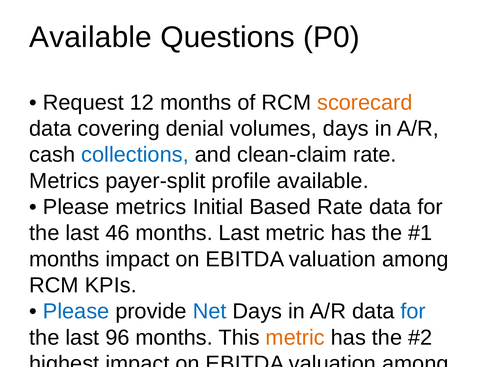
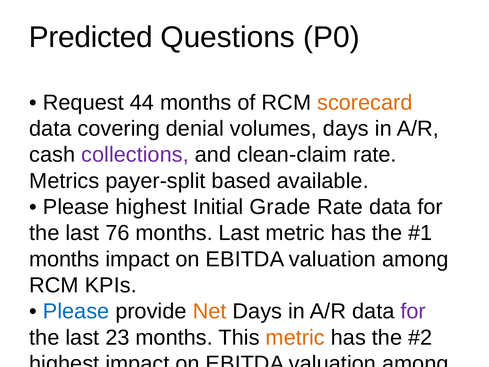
Available: Available -> Predicted (91, 37)
12: 12 -> 44 (142, 103)
collections colour: blue -> purple (135, 155)
profile: profile -> based (241, 181)
Please metrics: metrics -> highest (151, 207)
Based: Based -> Grade (280, 207)
46: 46 -> 76 (117, 233)
Net colour: blue -> orange (210, 311)
for colour: blue -> purple (413, 311)
96: 96 -> 23 (117, 337)
